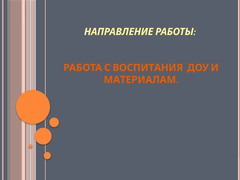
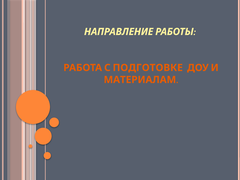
ВОСПИТАНИЯ: ВОСПИТАНИЯ -> ПОДГОТОВКЕ (148, 68)
